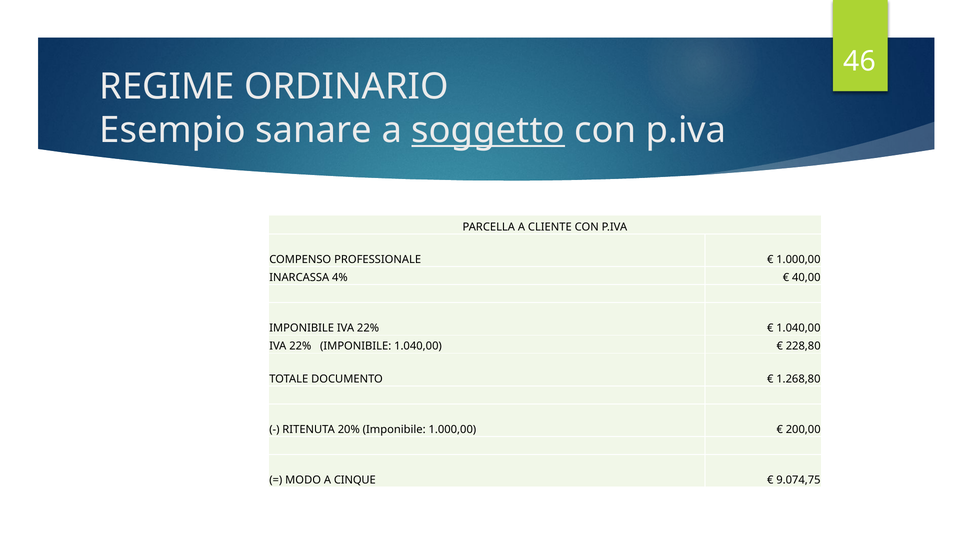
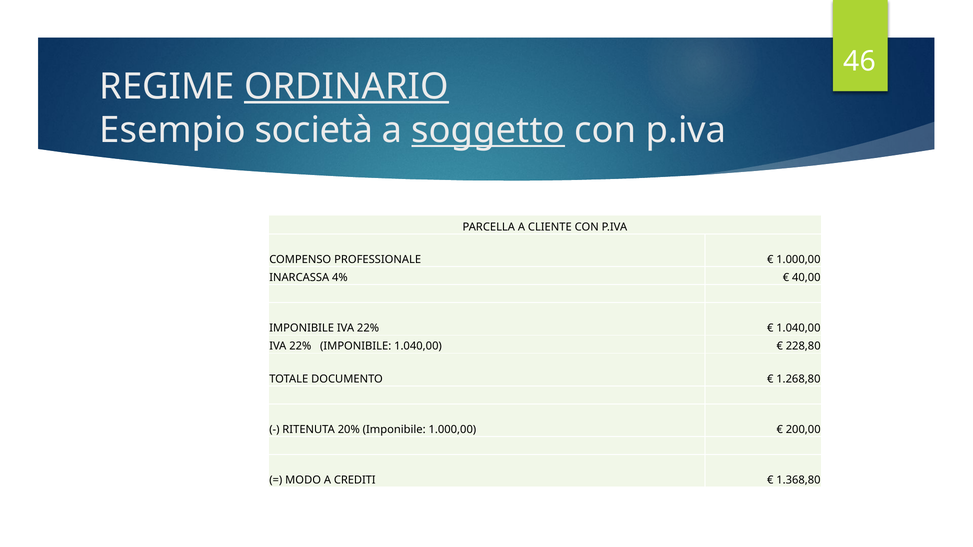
ORDINARIO underline: none -> present (346, 87)
sanare: sanare -> società (314, 130)
CINQUE: CINQUE -> CREDITI (355, 480)
9.074,75: 9.074,75 -> 1.368,80 (798, 480)
